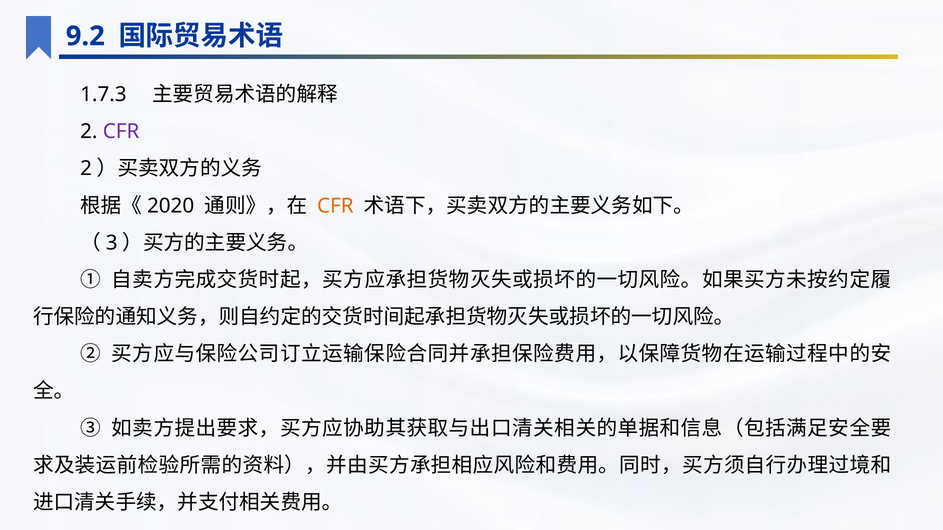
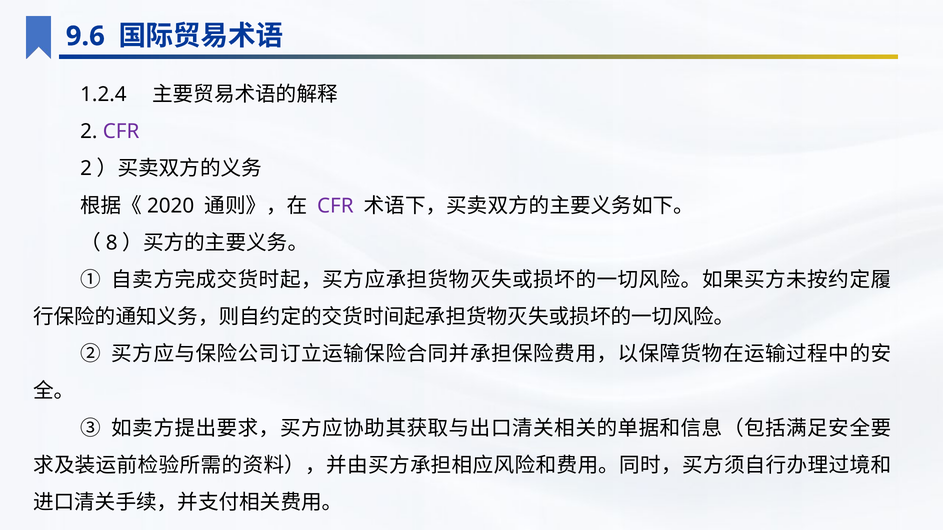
9.2: 9.2 -> 9.6 (85, 36)
1.7.3: 1.7.3 -> 1.2.4 (103, 95)
CFR colour: orange -> purple (335, 206)
3: 3 -> 8 (112, 243)
